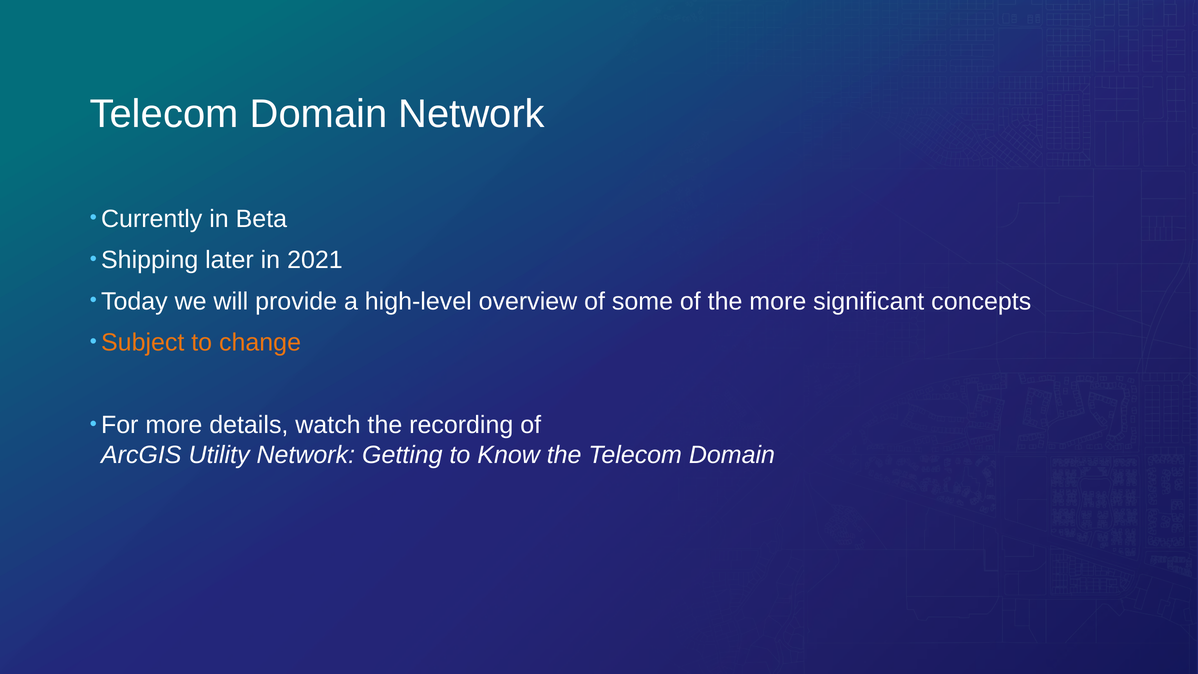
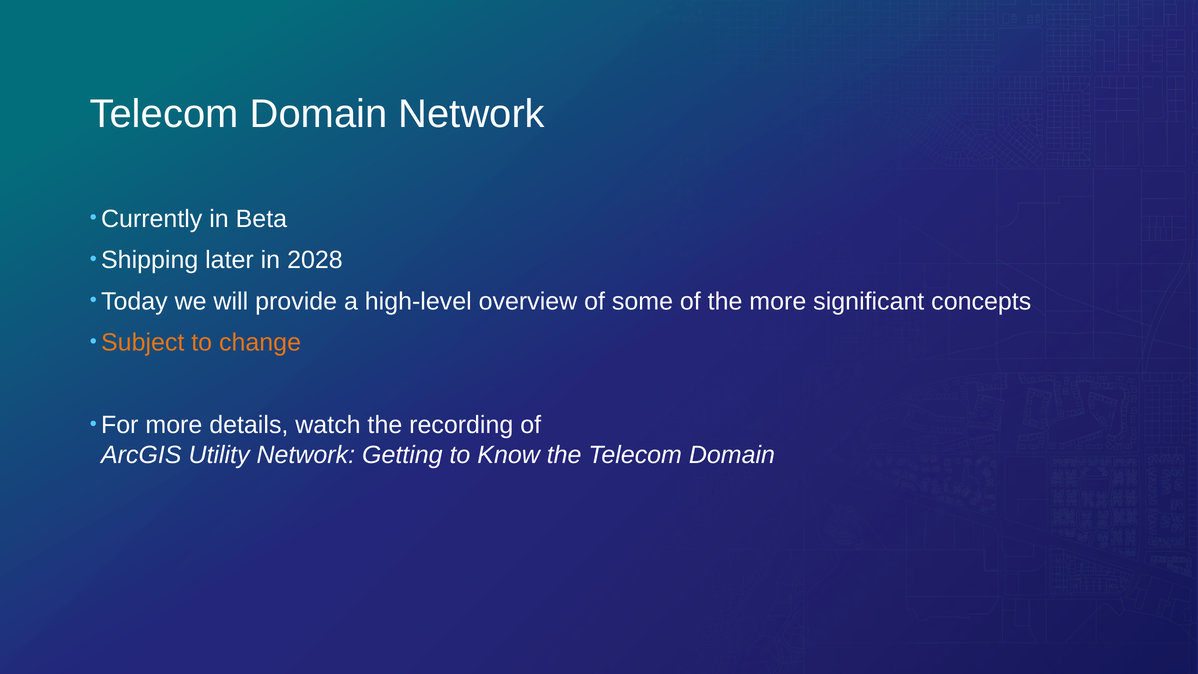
2021: 2021 -> 2028 (315, 260)
